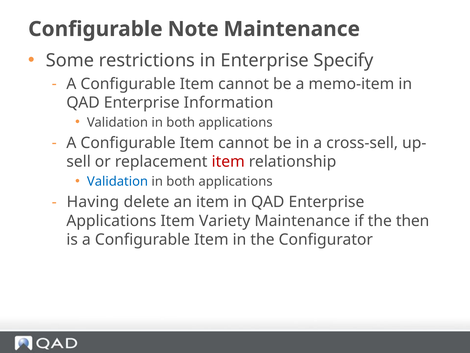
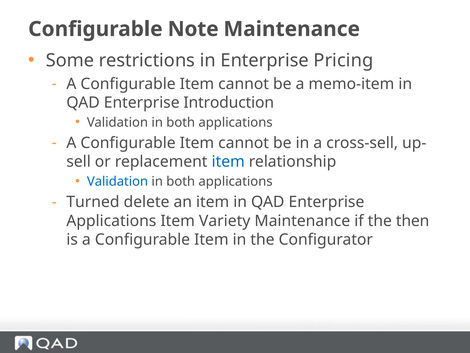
Specify: Specify -> Pricing (343, 60)
Information: Information -> Introduction (229, 103)
item colour: red -> blue (228, 162)
Having: Having -> Turned (93, 202)
